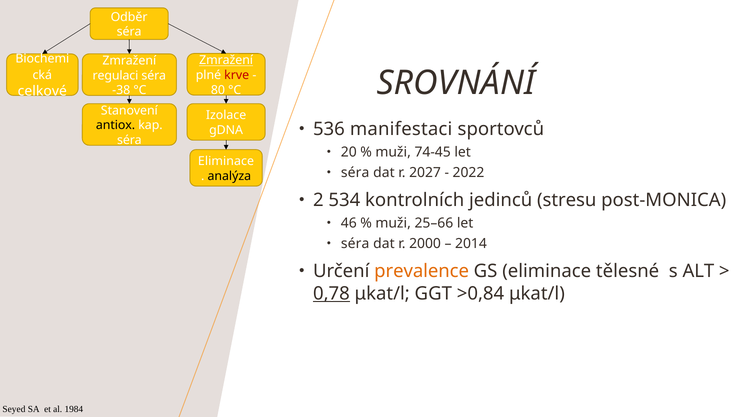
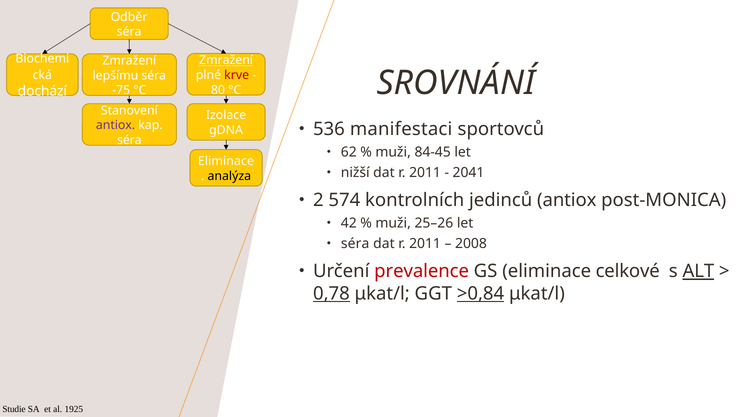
regulaci: regulaci -> lepšímu (115, 76)
-38: -38 -> -75 (121, 90)
celkové: celkové -> dochází (42, 91)
antiox colour: black -> purple (116, 125)
20: 20 -> 62 (349, 152)
74-45: 74-45 -> 84-45 (433, 152)
séra: séra -> nižší (355, 173)
2027: 2027 -> 2011 (425, 173)
2022: 2022 -> 2041 (468, 173)
534: 534 -> 574 (344, 200)
jedinců stresu: stresu -> antiox (567, 200)
46: 46 -> 42 (349, 223)
25–66: 25–66 -> 25–26 (434, 223)
2000: 2000 -> 2011 (425, 244)
2014: 2014 -> 2008 (471, 244)
prevalence colour: orange -> red (422, 272)
tělesné: tělesné -> celkové (628, 272)
ALT underline: none -> present (698, 272)
>0,84 underline: none -> present (480, 294)
Seyed: Seyed -> Studie (14, 409)
1984: 1984 -> 1925 (74, 409)
